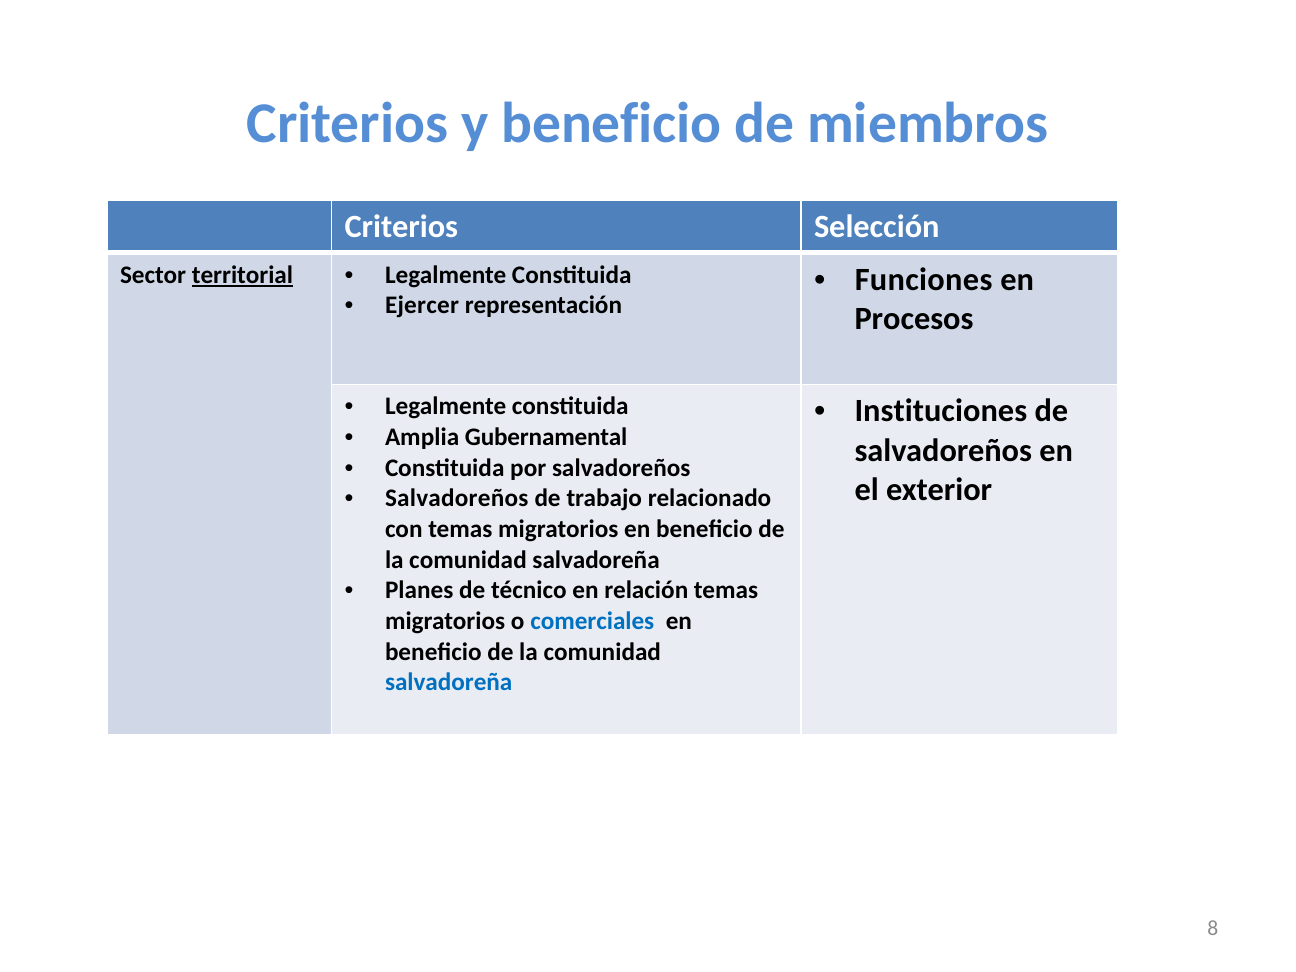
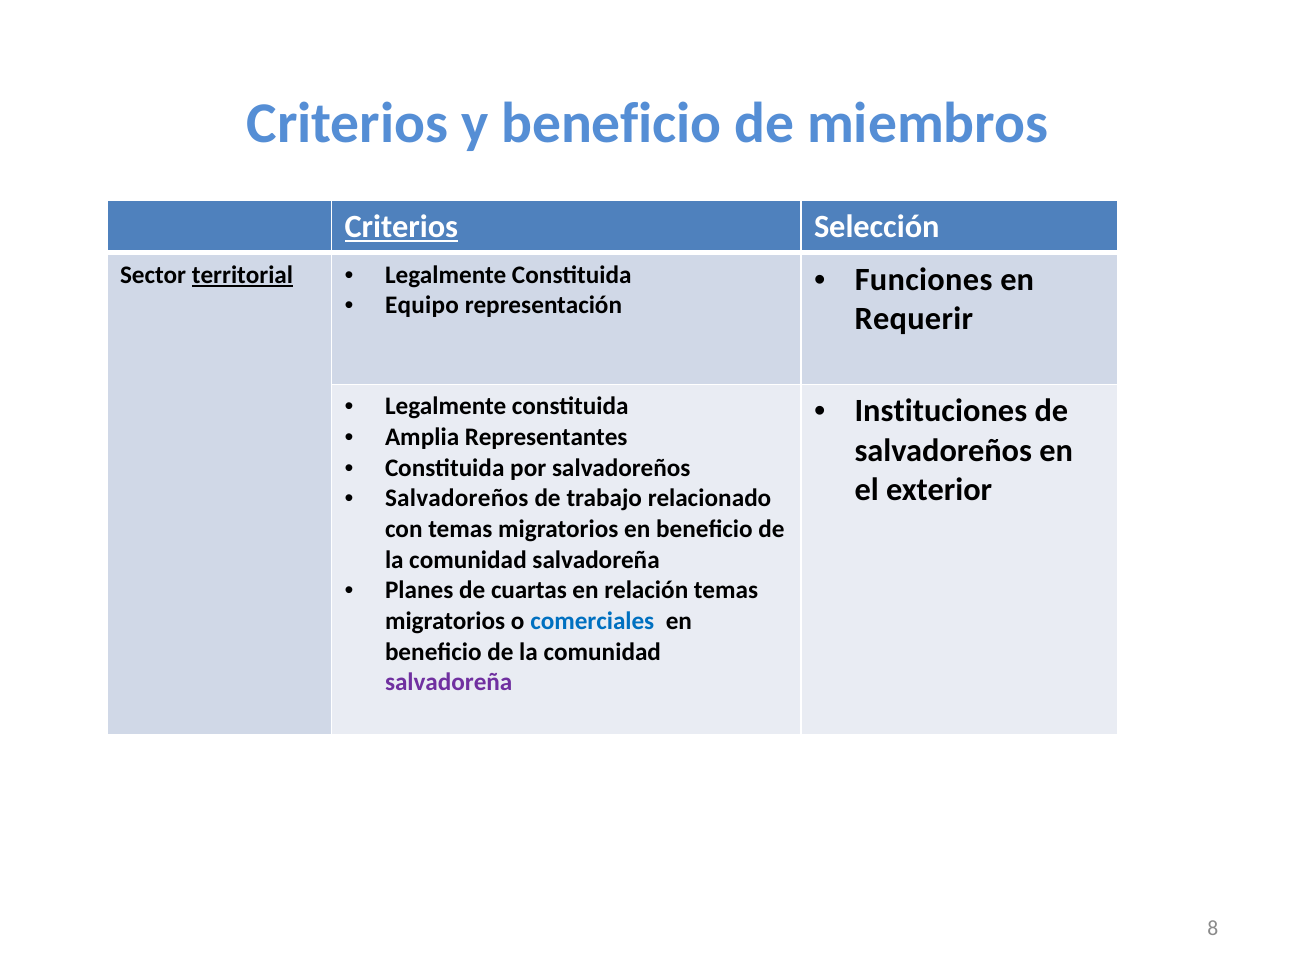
Criterios underline: none -> present (401, 227)
Ejercer: Ejercer -> Equipo (422, 306)
Procesos: Procesos -> Requerir (914, 319)
Gubernamental: Gubernamental -> Representantes (546, 437)
técnico: técnico -> cuartas (529, 591)
salvadoreña colour: blue -> purple (449, 683)
